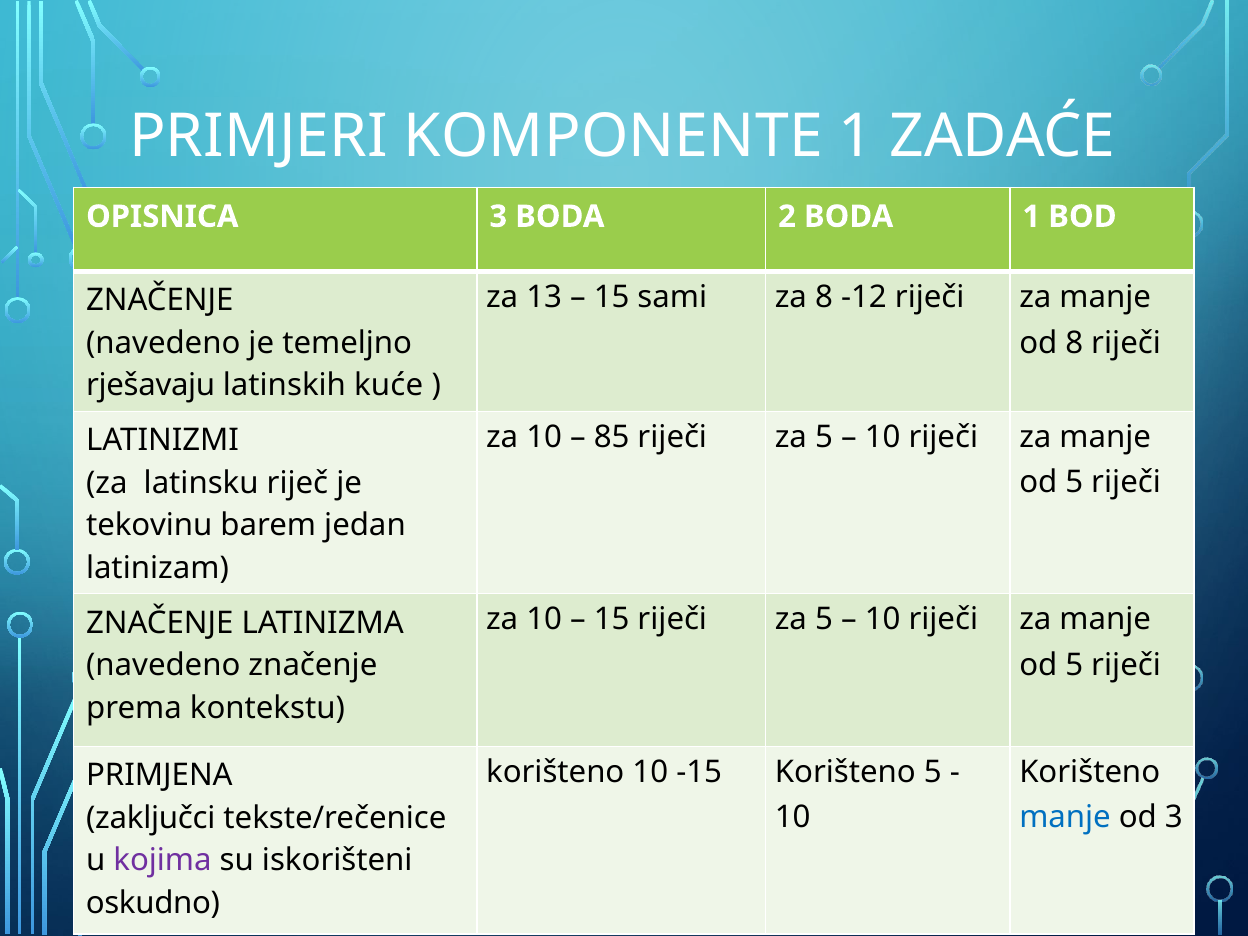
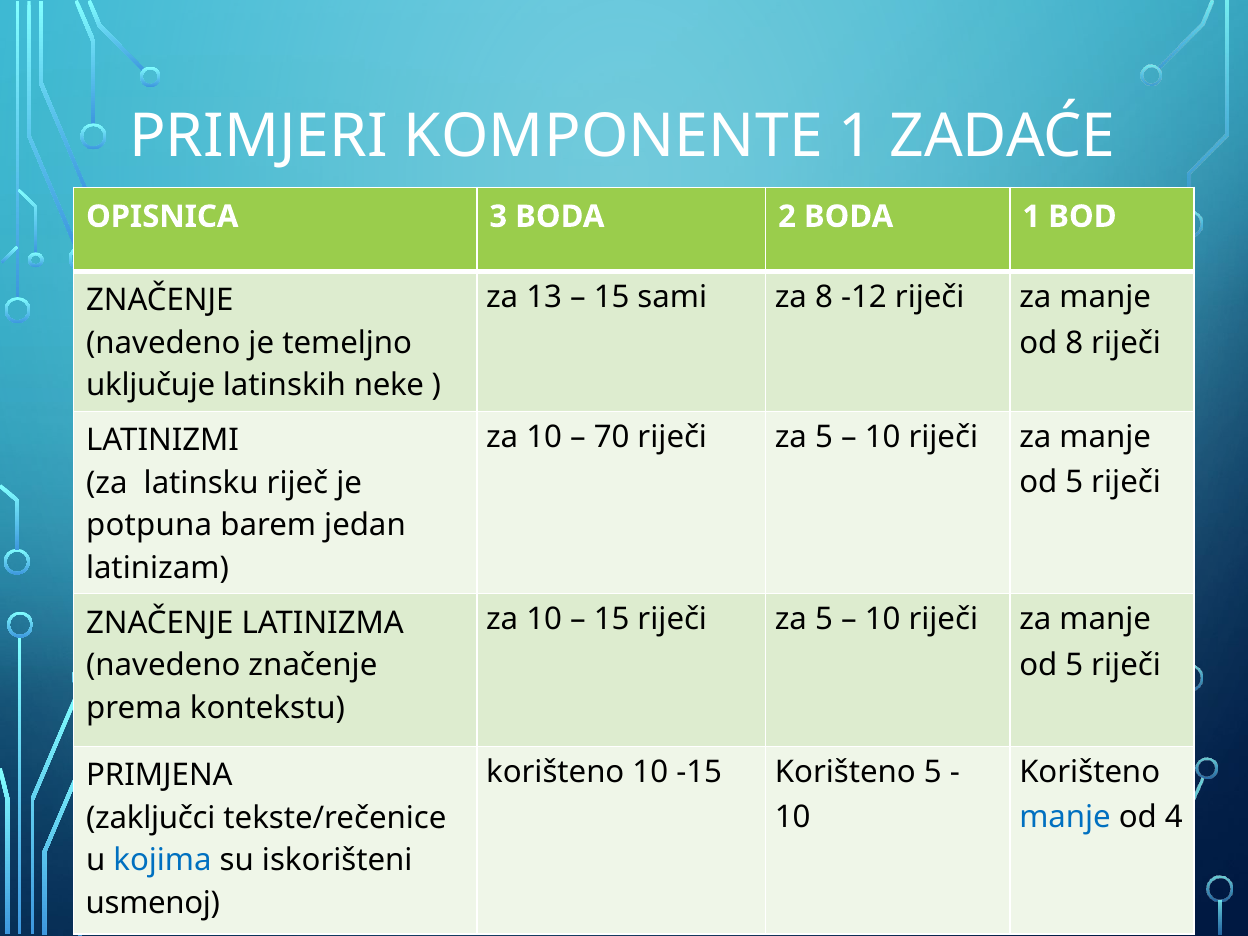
rješavaju: rješavaju -> uključuje (151, 386)
kuće: kuće -> neke (389, 386)
85: 85 -> 70 (612, 437)
tekovinu: tekovinu -> potpuna (149, 525)
od 3: 3 -> 4 (1174, 818)
kojima colour: purple -> blue (162, 860)
oskudno: oskudno -> usmenoj (153, 903)
